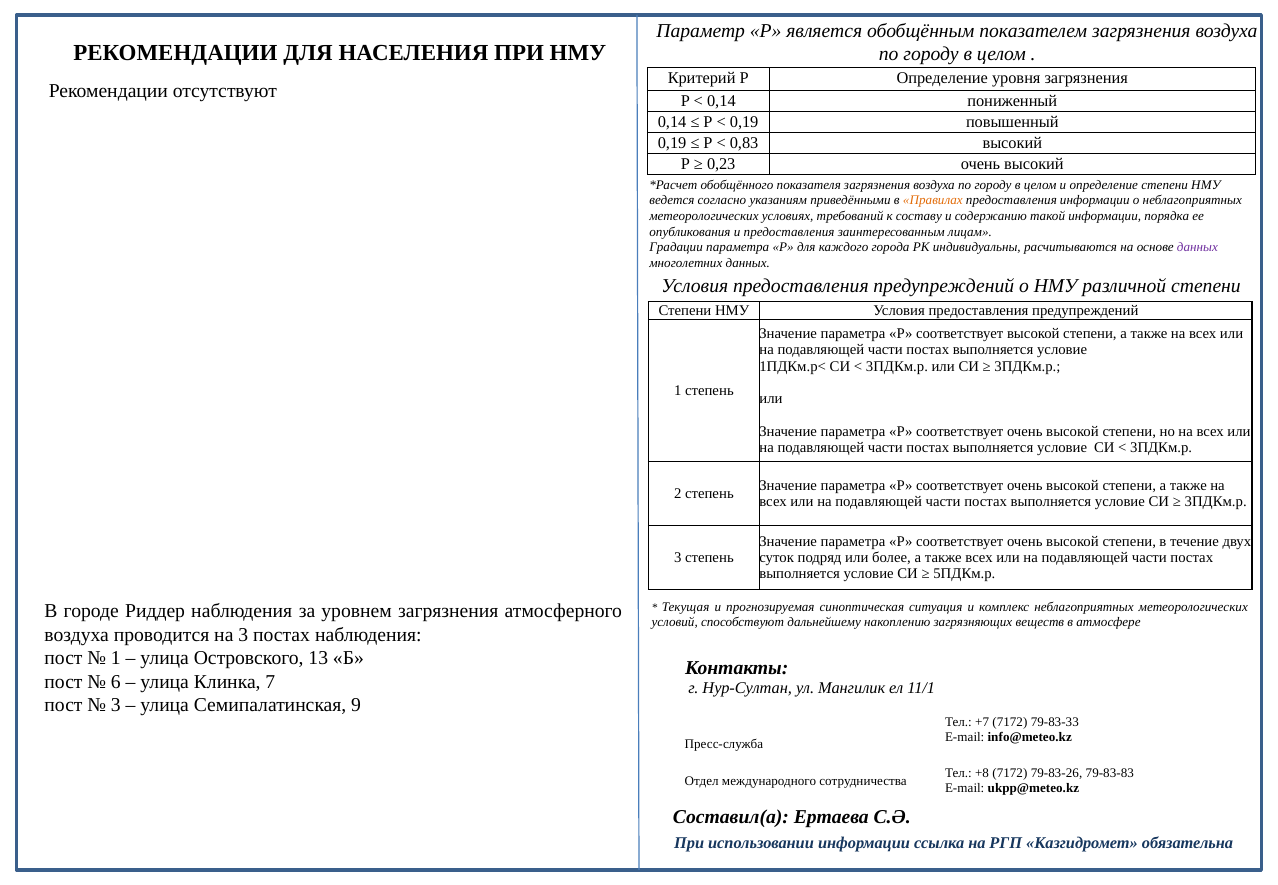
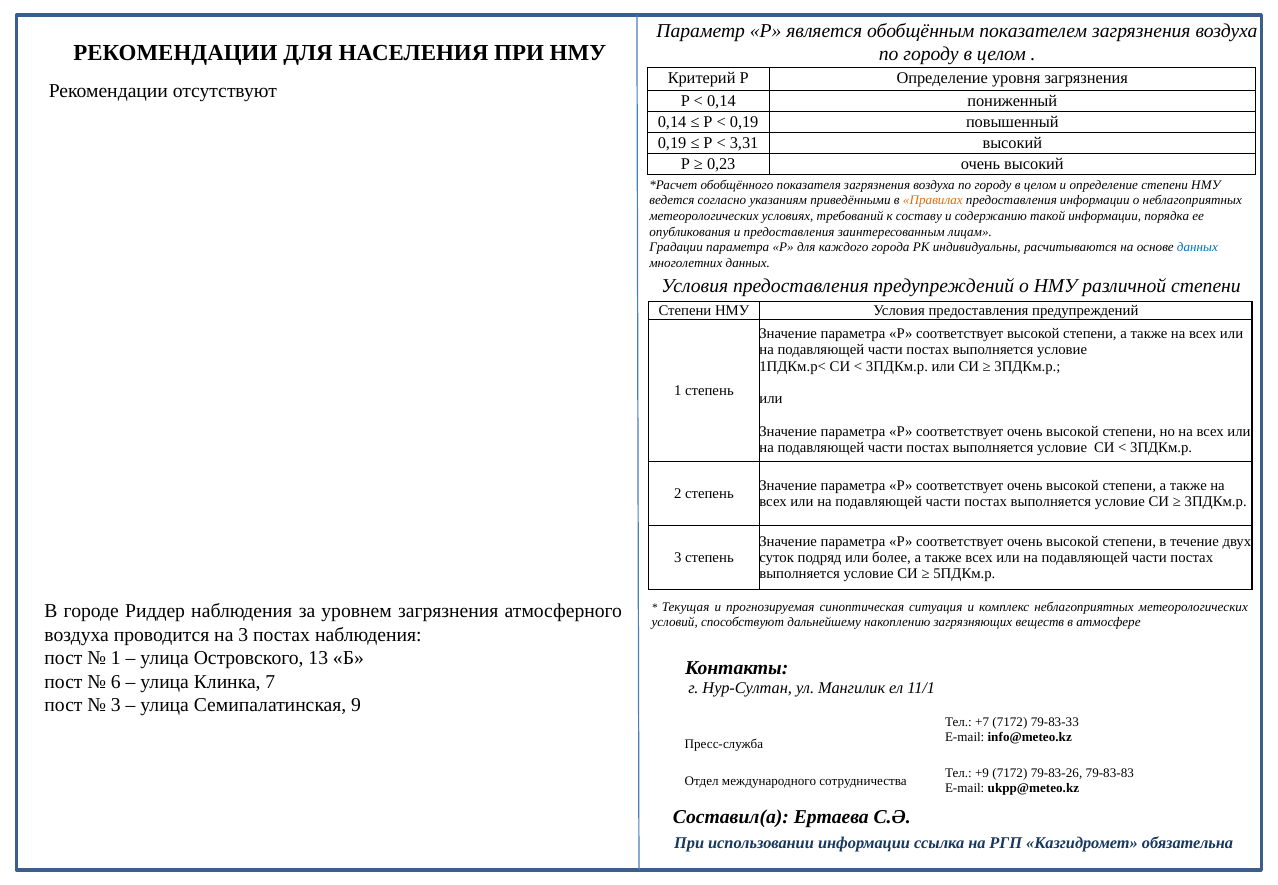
0,83: 0,83 -> 3,31 (744, 143)
данных colour: purple -> blue (1197, 247)
+8: +8 -> +9 (982, 773)
